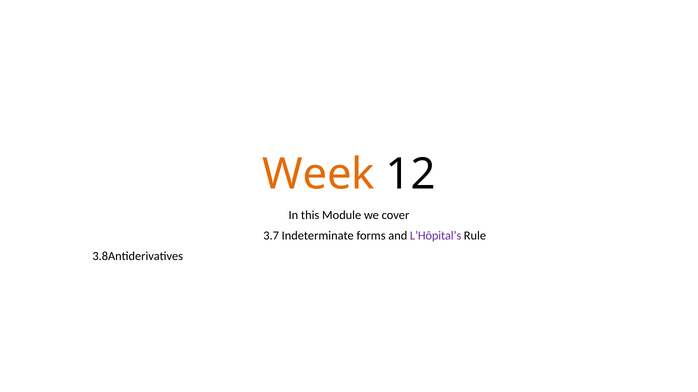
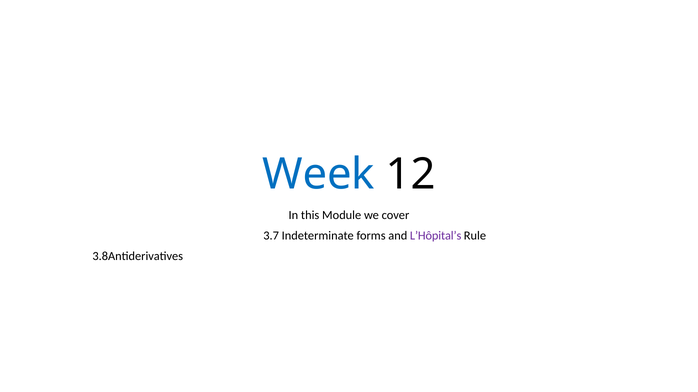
Week colour: orange -> blue (318, 174)
